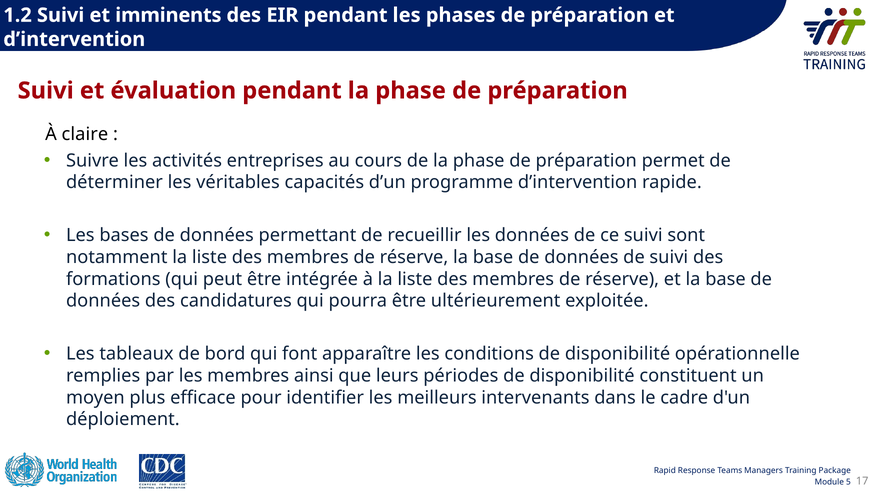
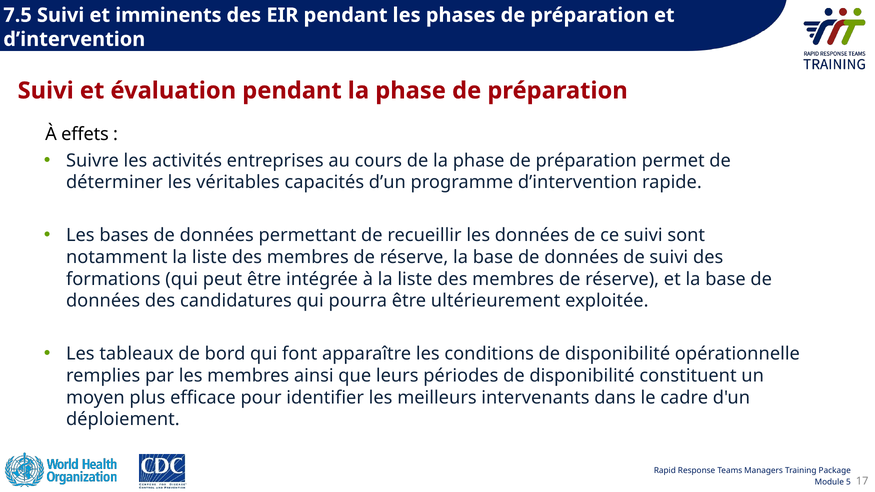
1.2: 1.2 -> 7.5 (18, 15)
claire: claire -> effets (85, 134)
